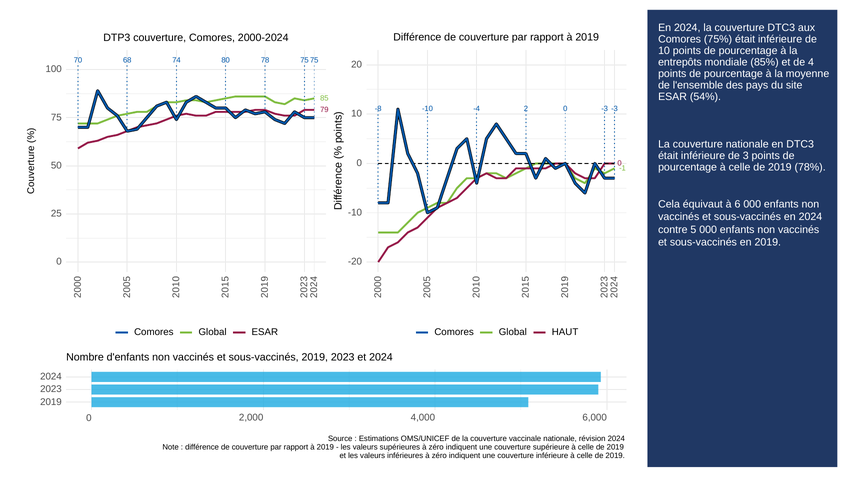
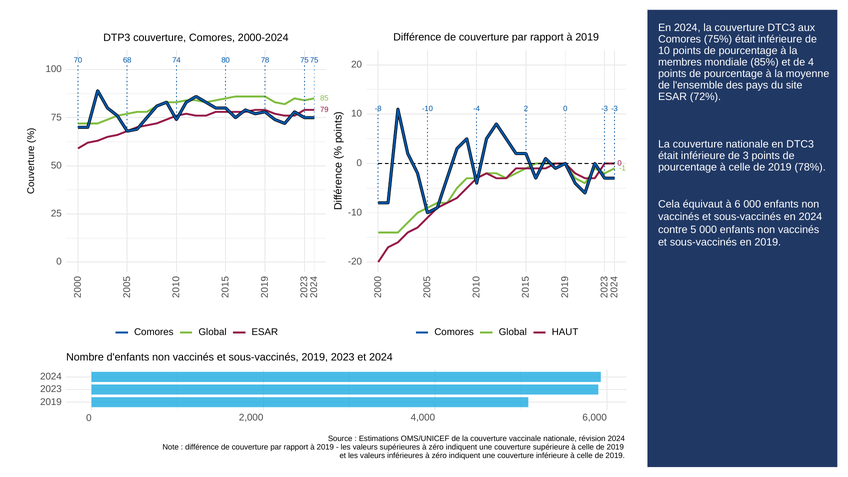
entrepôts: entrepôts -> membres (680, 62)
54%: 54% -> 72% (705, 97)
